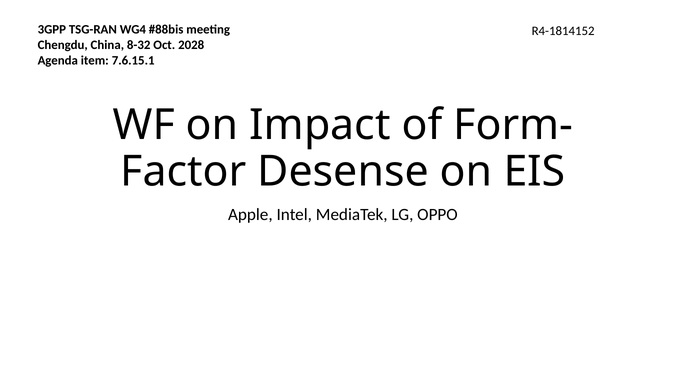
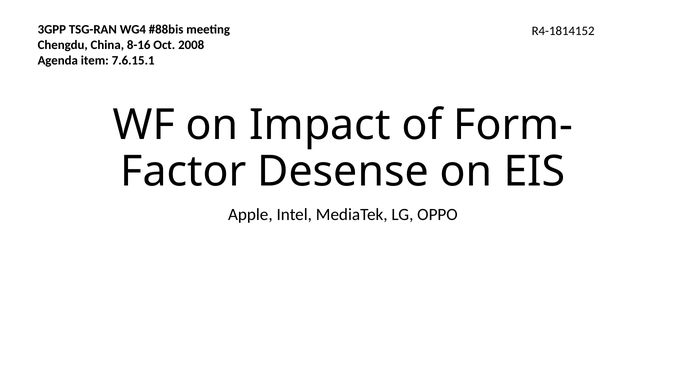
8-32: 8-32 -> 8-16 (139, 45)
2028: 2028 -> 2008 (191, 45)
